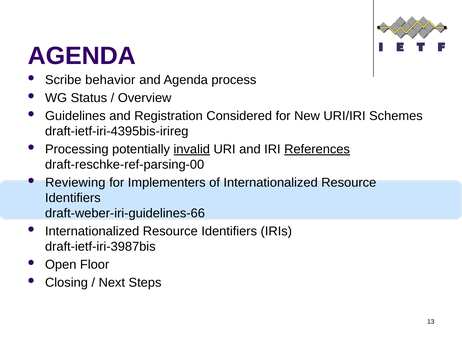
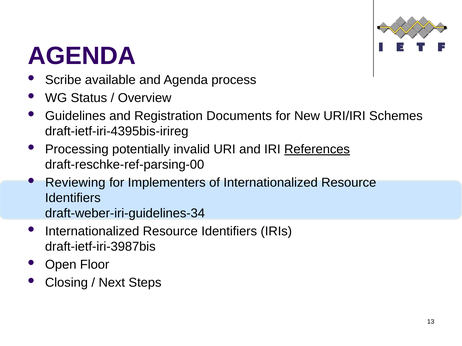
behavior: behavior -> available (110, 80)
Considered: Considered -> Documents (239, 116)
invalid underline: present -> none (192, 150)
draft-weber-iri-guidelines-66: draft-weber-iri-guidelines-66 -> draft-weber-iri-guidelines-34 (125, 214)
